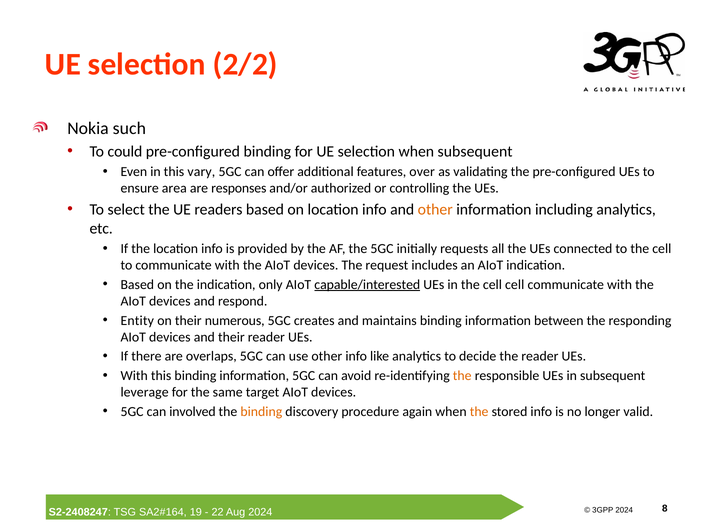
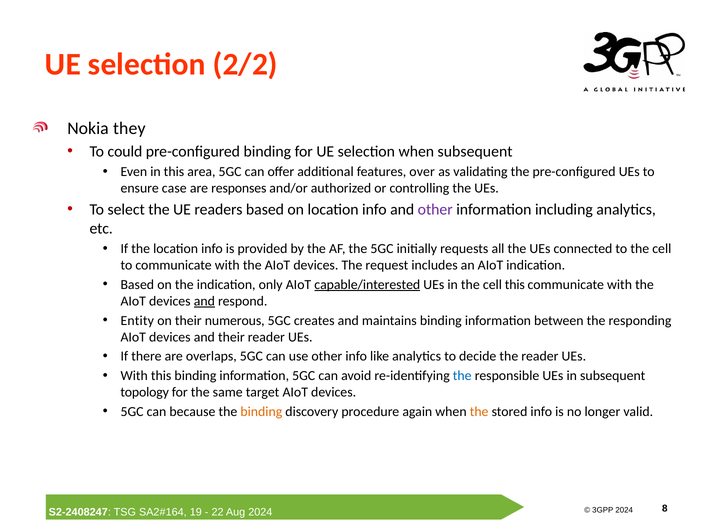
such: such -> they (129, 128)
vary: vary -> area (201, 172)
area: area -> case (174, 188)
other colour: orange -> purple (435, 209)
cell cell: cell -> this (515, 284)
and underline: none -> present (204, 301)
the colour: orange -> blue (462, 376)
leverage: leverage -> topology (145, 392)
involved: involved -> because (192, 411)
